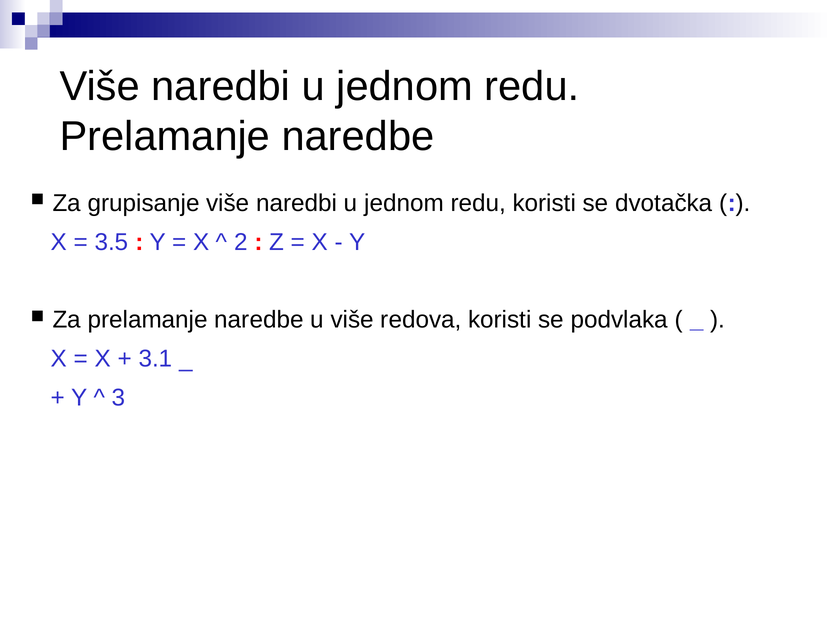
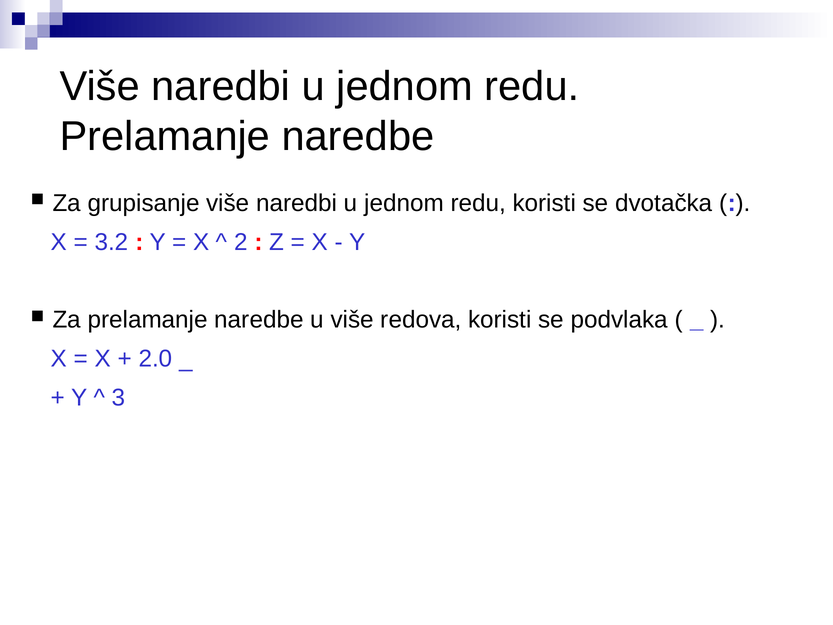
3.5: 3.5 -> 3.2 (112, 242)
3.1: 3.1 -> 2.0 (155, 359)
